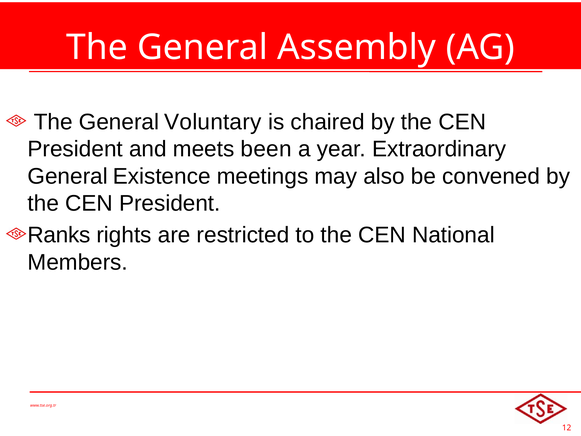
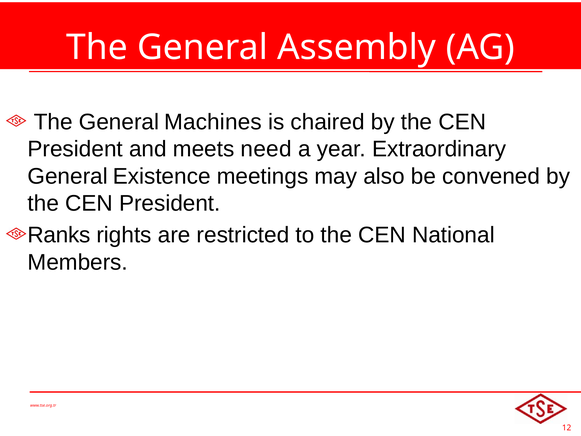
Voluntary: Voluntary -> Machines (213, 122)
been: been -> need (266, 149)
